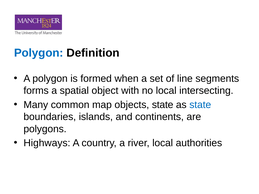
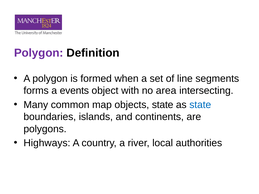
Polygon colour: blue -> purple (39, 53)
spatial: spatial -> events (74, 91)
no local: local -> area (166, 91)
